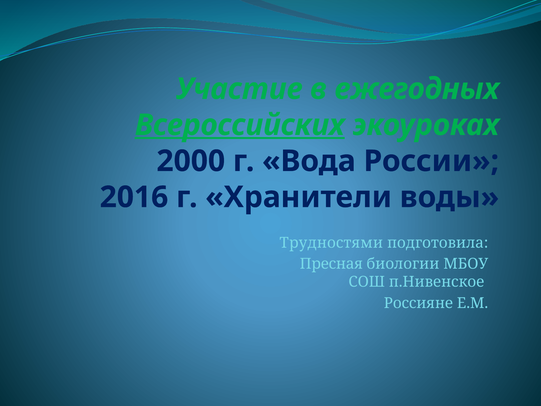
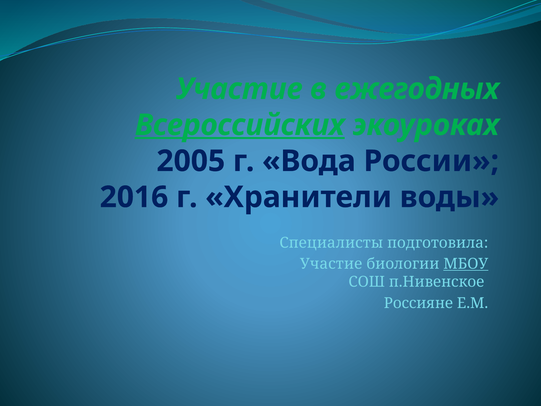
2000: 2000 -> 2005 (191, 161)
Трудностями: Трудностями -> Специалисты (331, 243)
Пресная: Пресная -> Участие (331, 264)
МБОУ underline: none -> present (466, 264)
